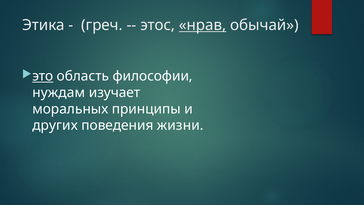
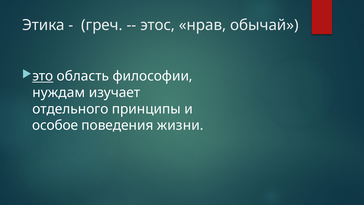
нрав underline: present -> none (203, 25)
моральных: моральных -> отдельного (70, 109)
других: других -> особое (55, 125)
